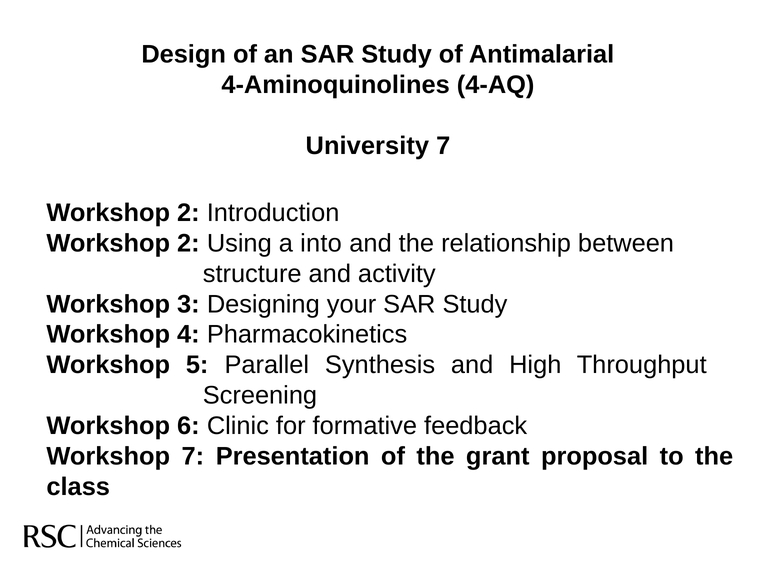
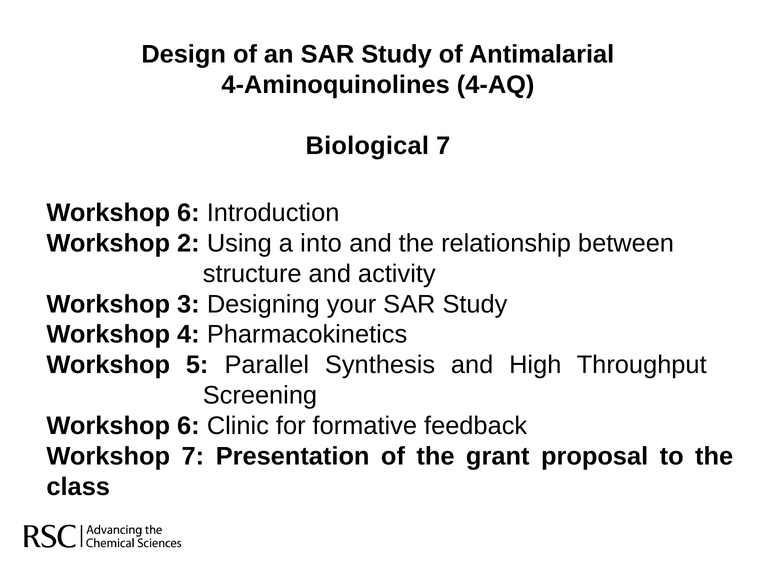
University: University -> Biological (367, 146)
2: 2 -> 6 (188, 213)
